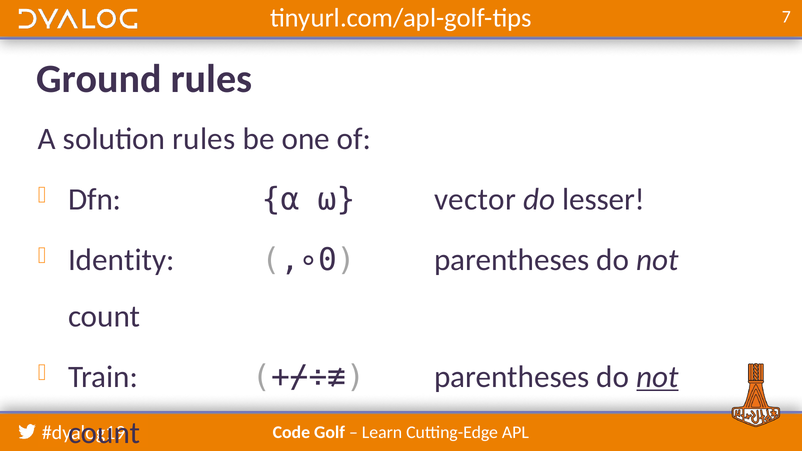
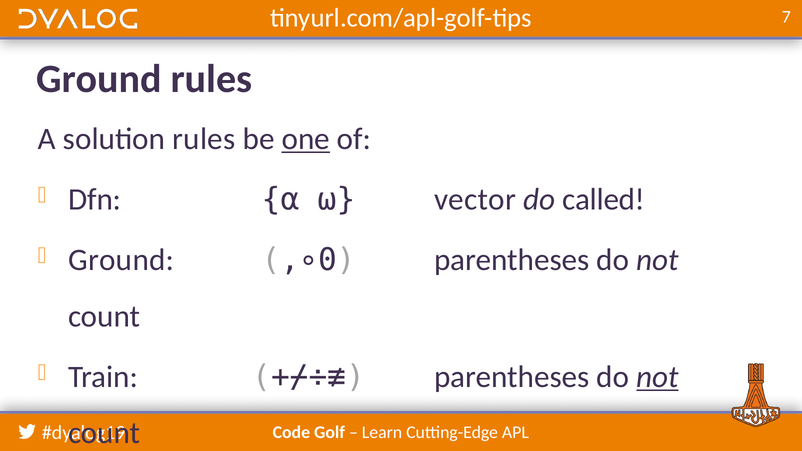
one underline: none -> present (306, 139)
lesser: lesser -> called (604, 200)
Identity: Identity -> Ground (121, 260)
